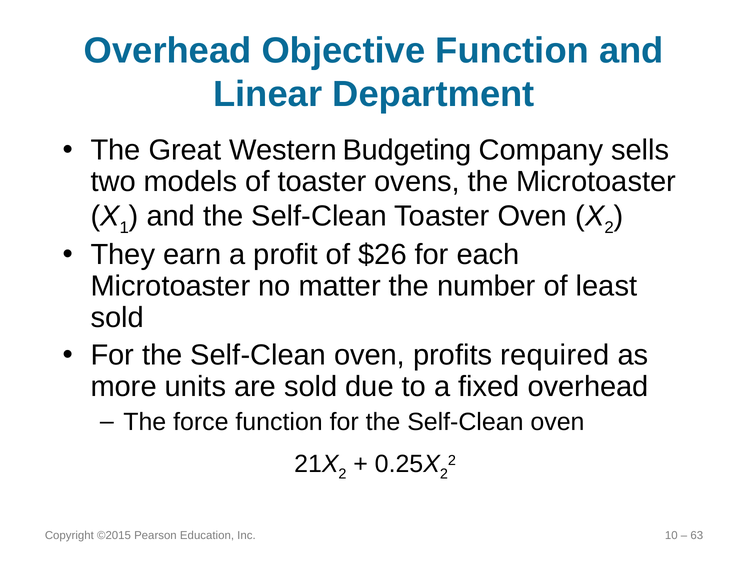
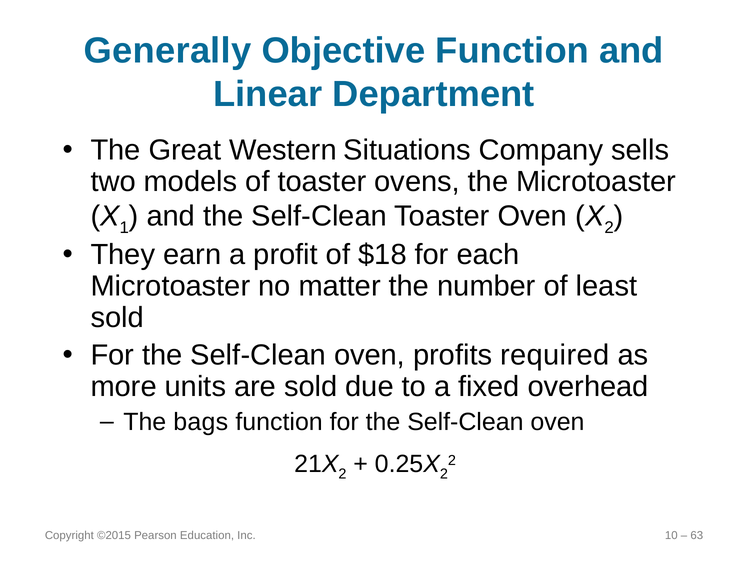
Overhead: Overhead -> Generally (168, 51)
Budgeting: Budgeting -> Situations (407, 150)
$26: $26 -> $18 (382, 255)
force: force -> bags (201, 422)
